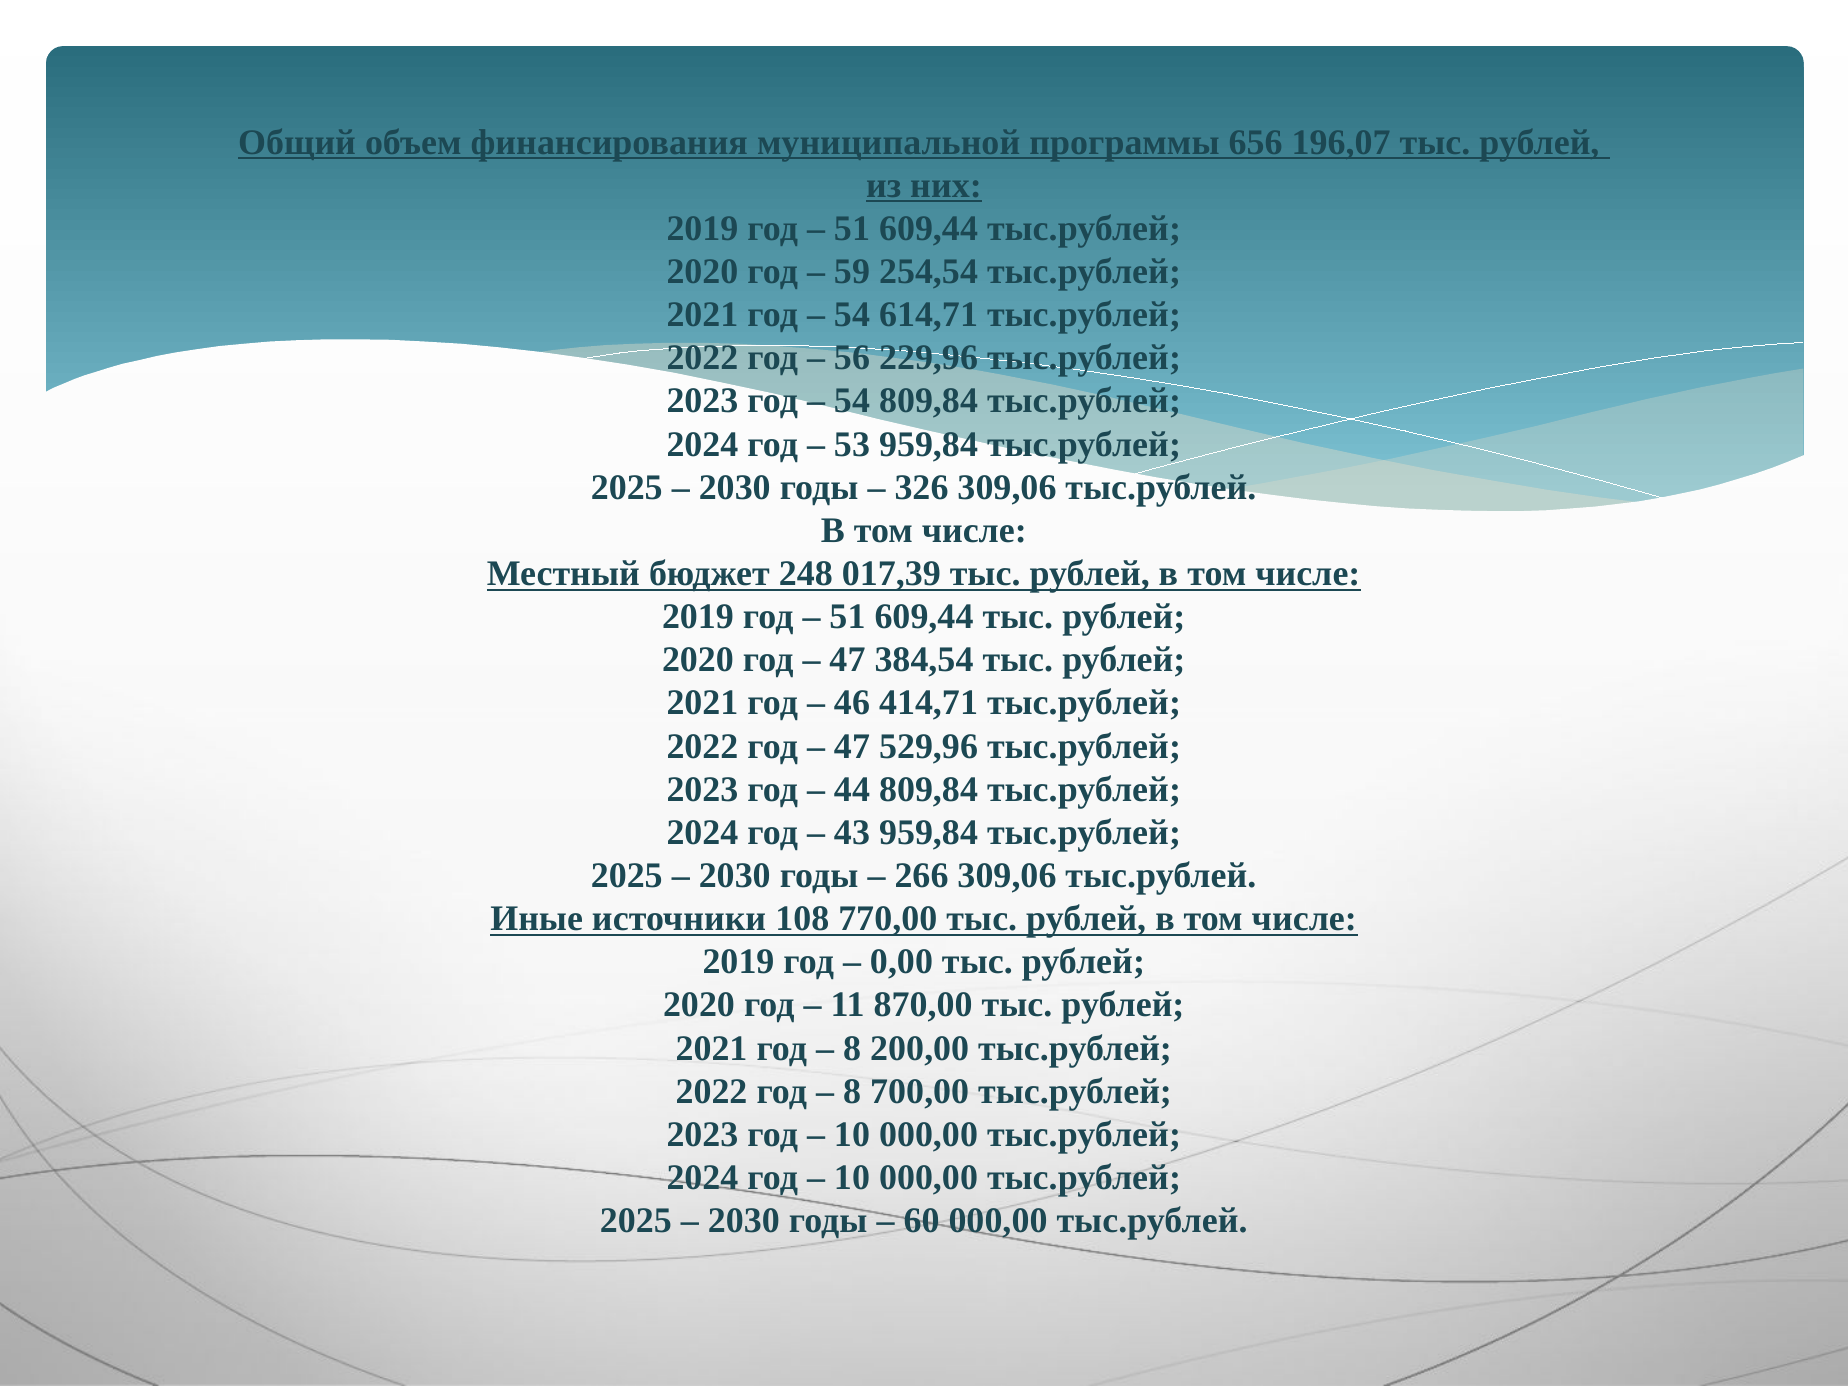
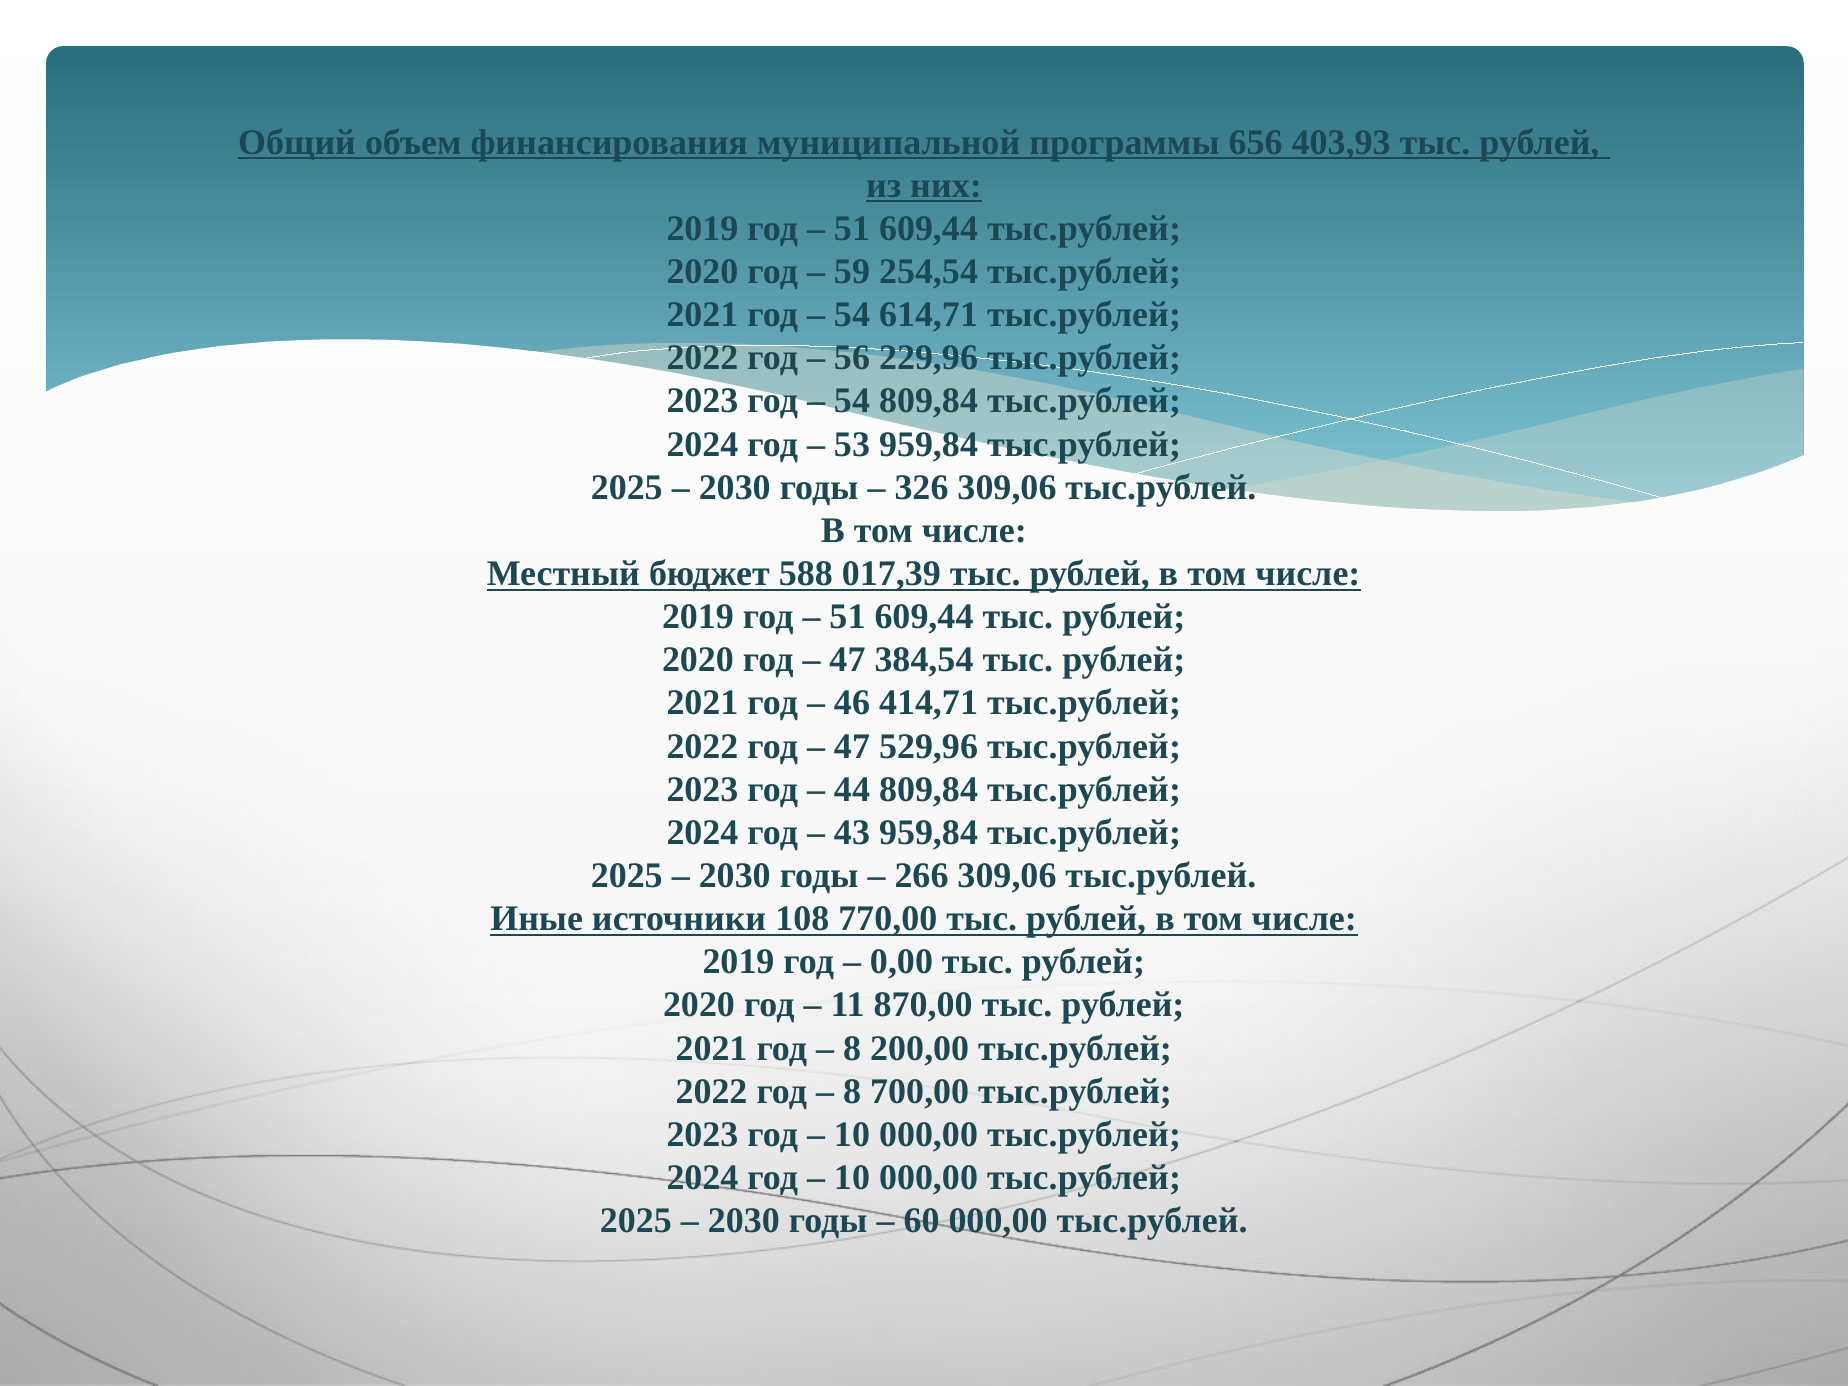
196,07: 196,07 -> 403,93 (1341, 142)
248: 248 -> 588 (806, 574)
